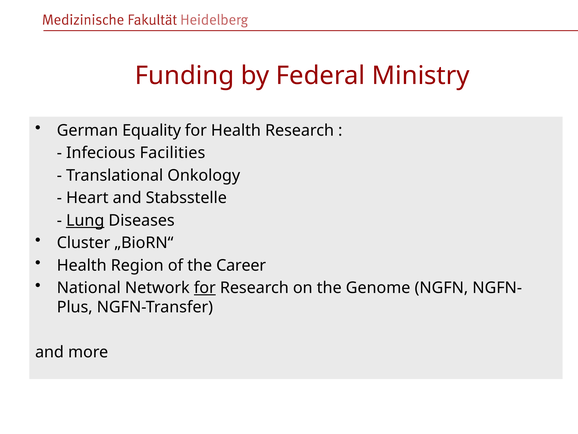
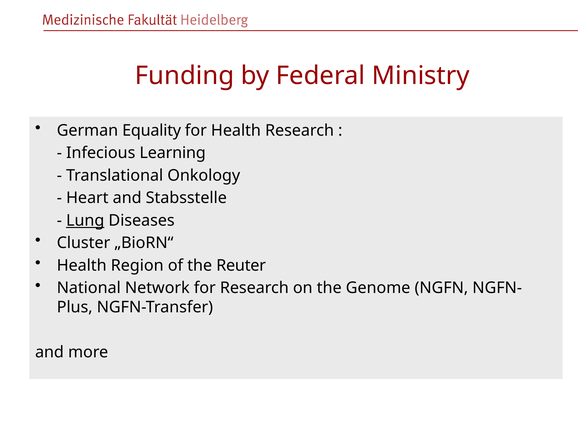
Facilities: Facilities -> Learning (173, 153)
Career: Career -> Reuter (241, 265)
for underline: present -> none (205, 288)
